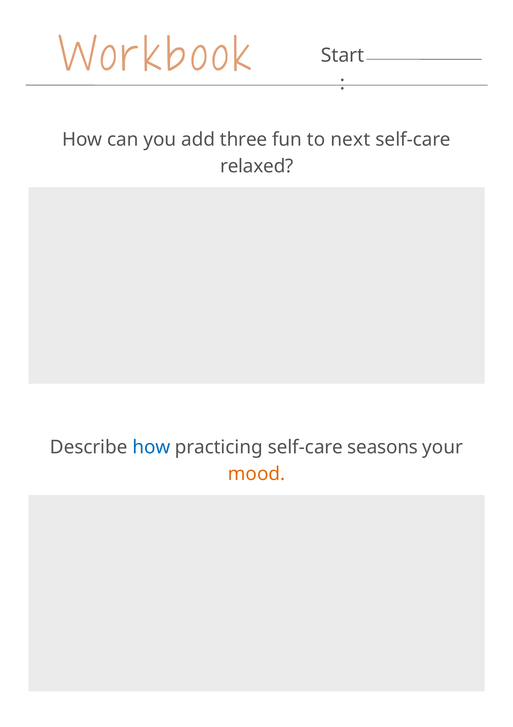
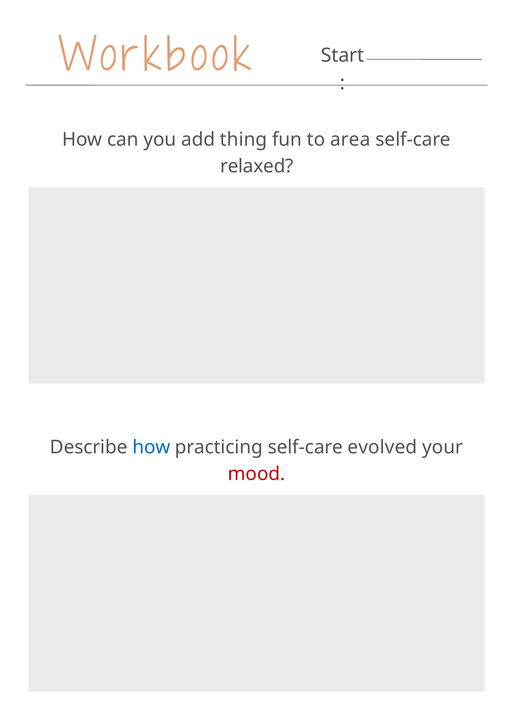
three: three -> thing (244, 140)
next: next -> area (350, 140)
seasons: seasons -> evolved (382, 447)
mood colour: orange -> red (257, 473)
